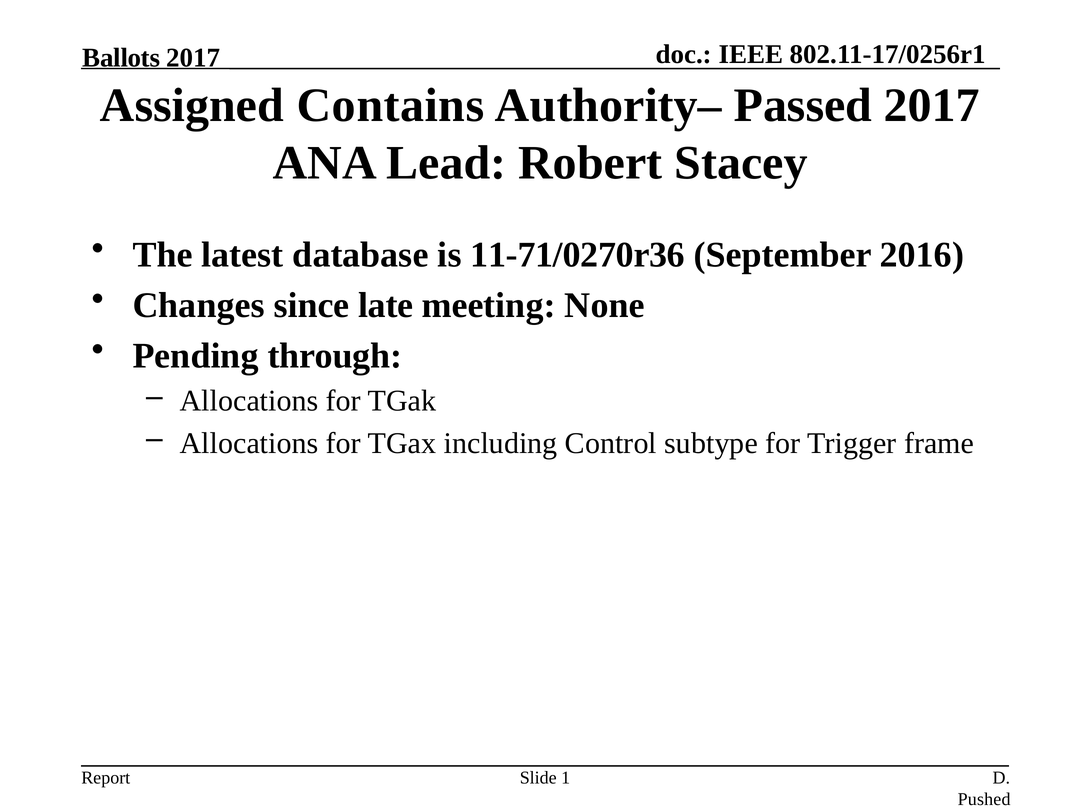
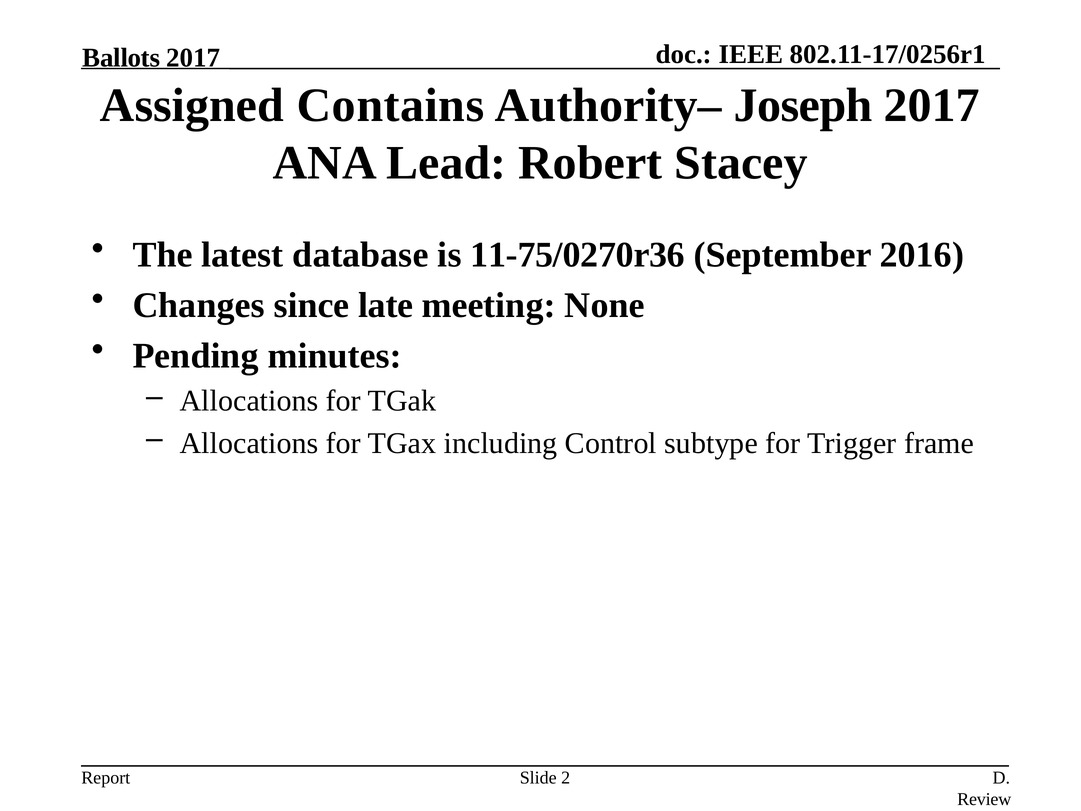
Passed: Passed -> Joseph (803, 105)
11-71/0270r36: 11-71/0270r36 -> 11-75/0270r36 (578, 255)
through: through -> minutes (335, 356)
1: 1 -> 2 (566, 778)
Pushed: Pushed -> Review (984, 799)
